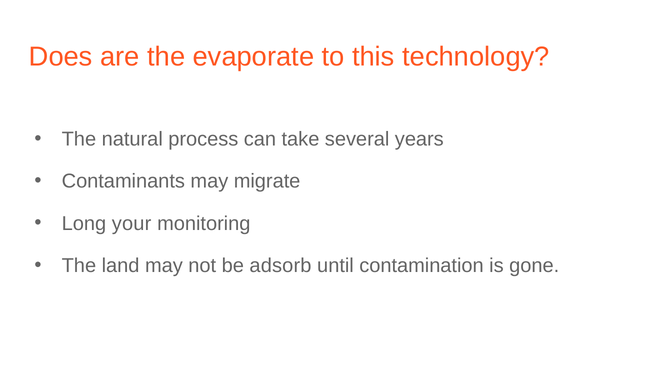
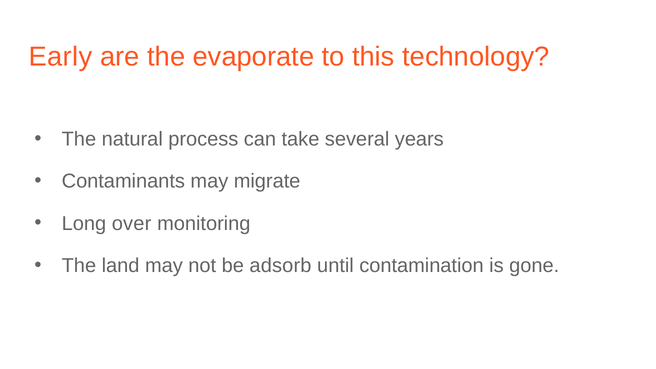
Does: Does -> Early (61, 57)
your: your -> over (132, 223)
